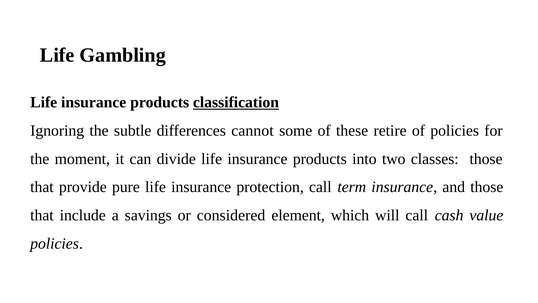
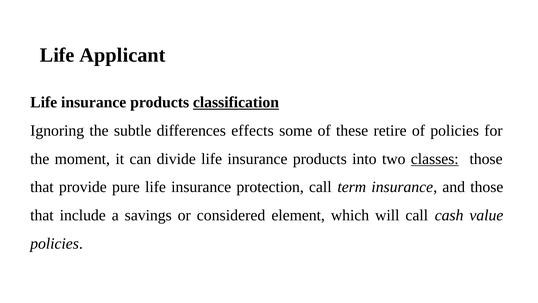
Gambling: Gambling -> Applicant (123, 55)
cannot: cannot -> effects (252, 131)
classes underline: none -> present (435, 159)
